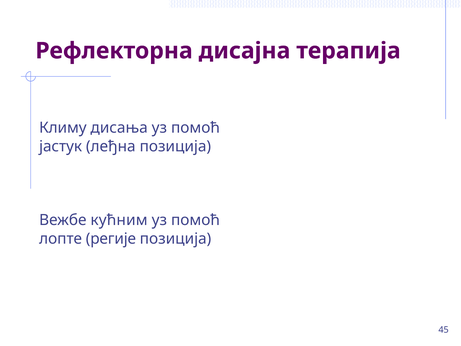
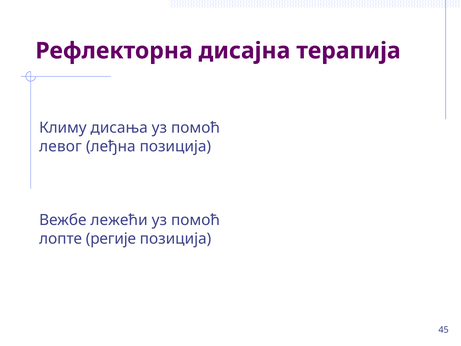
јастук: јастук -> левог (60, 146)
кућним: кућним -> лежећи (119, 220)
